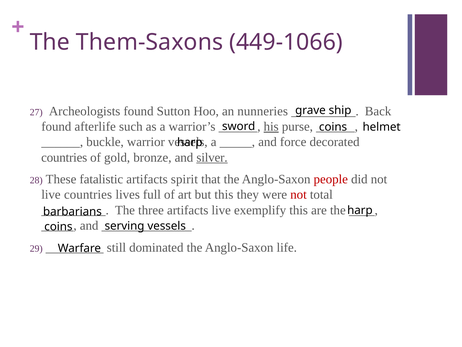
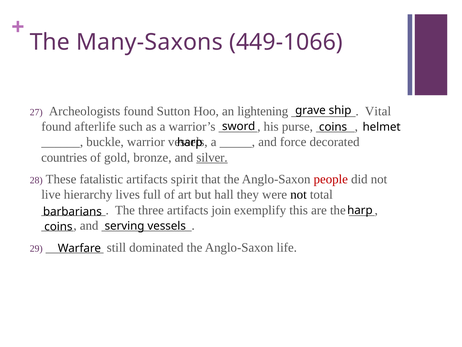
Them-Saxons: Them-Saxons -> Many-Saxons (149, 42)
nunneries: nunneries -> lightening (263, 111)
Back: Back -> Vital (378, 111)
his underline: present -> none (271, 126)
live countries: countries -> hierarchy (88, 194)
but this: this -> hall (224, 194)
not colour: red -> black (299, 194)
artifacts live: live -> join (221, 210)
